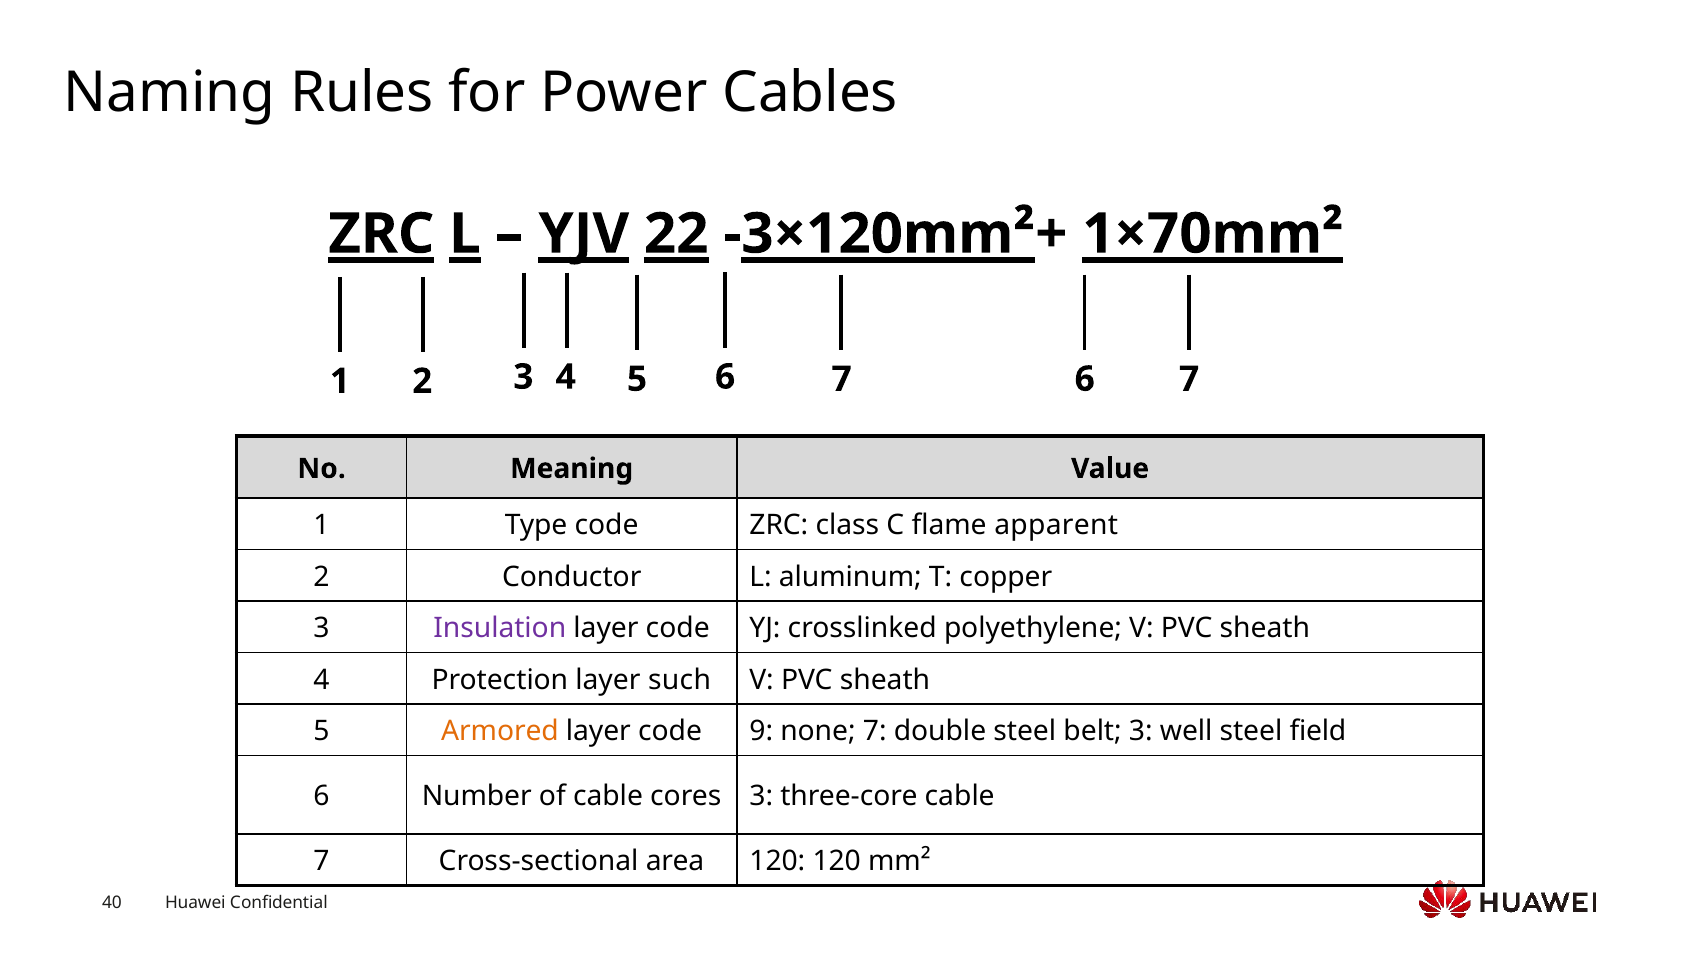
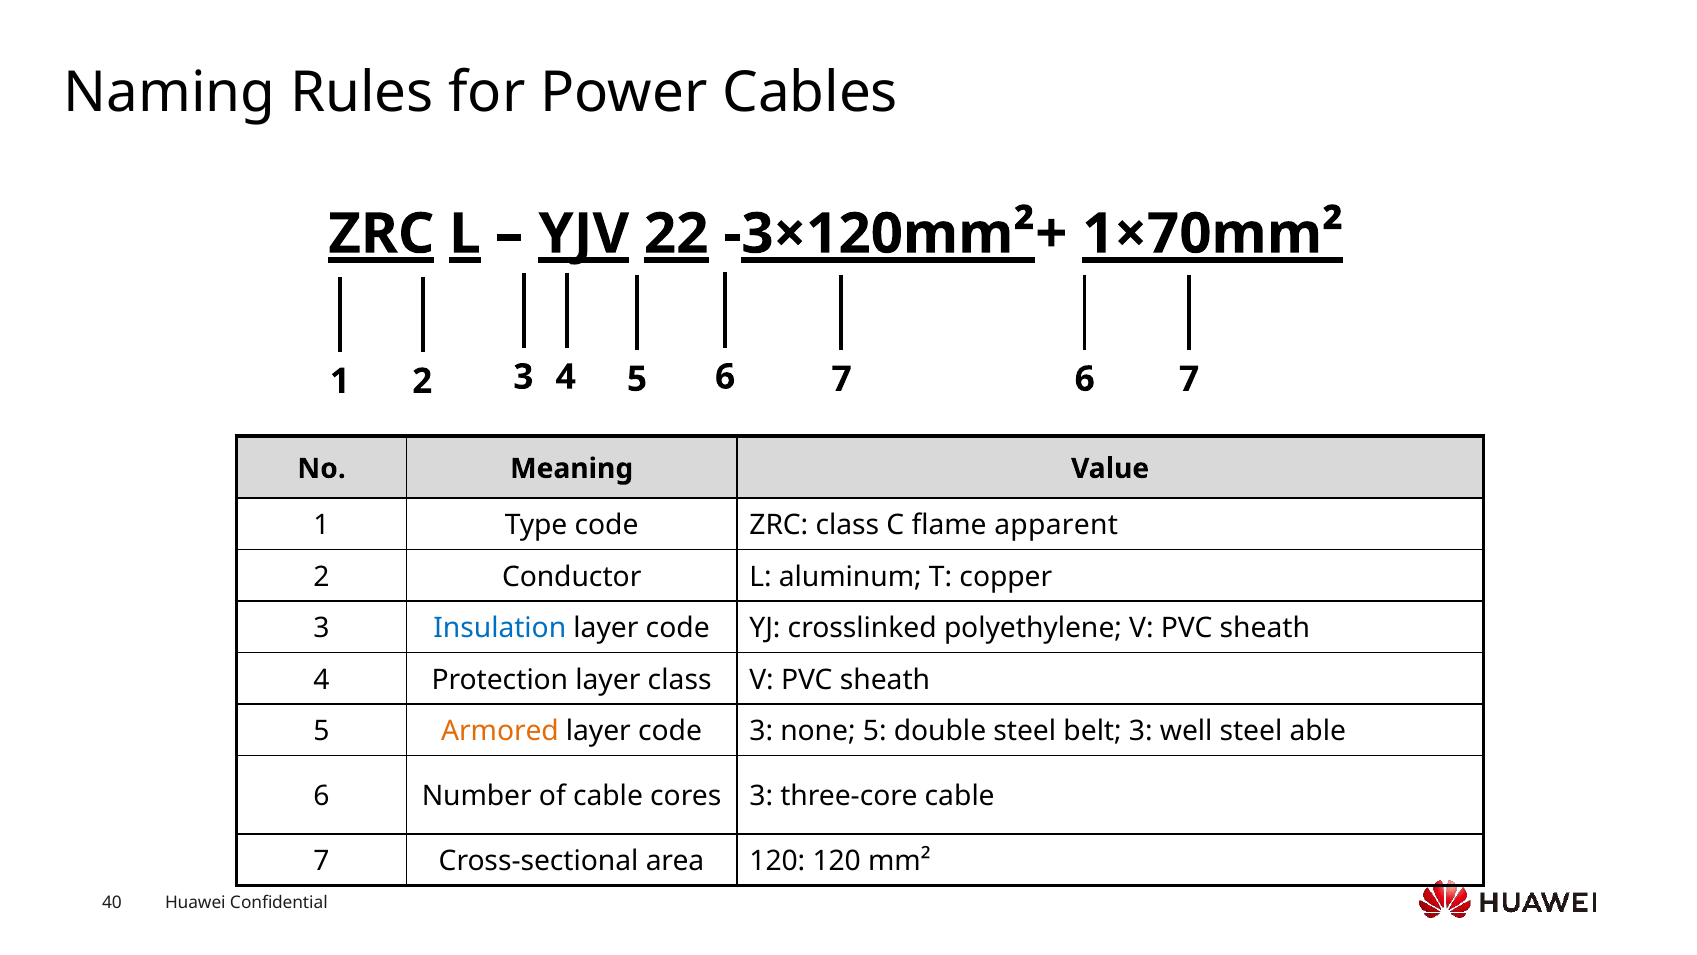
Insulation colour: purple -> blue (500, 628)
layer such: such -> class (680, 680)
code 9: 9 -> 3 (761, 731)
none 7: 7 -> 5 (875, 731)
field: field -> able (1318, 731)
